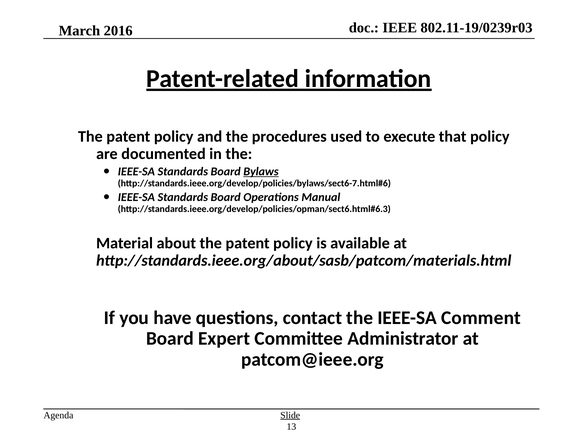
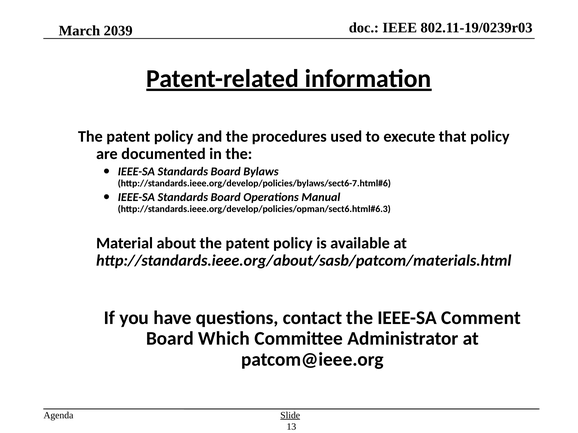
2016: 2016 -> 2039 (118, 31)
Bylaws underline: present -> none (261, 172)
Expert: Expert -> Which (224, 339)
